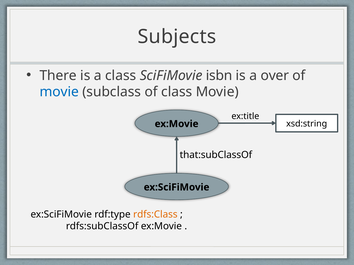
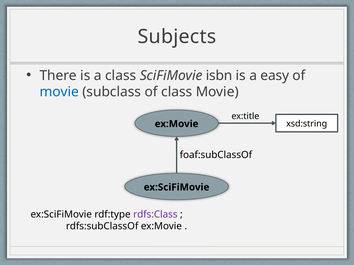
over: over -> easy (275, 76)
that:subClassOf: that:subClassOf -> foaf:subClassOf (216, 155)
rdfs:Class colour: orange -> purple (155, 215)
